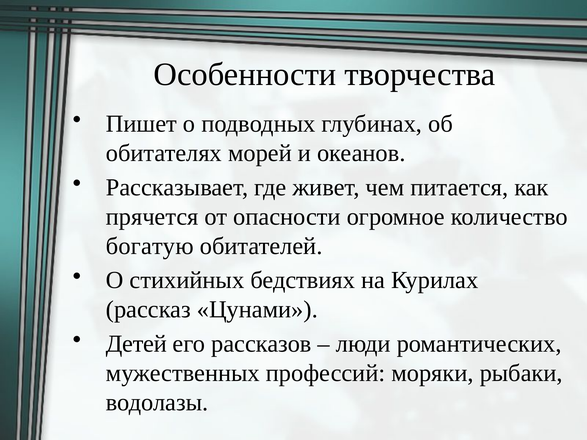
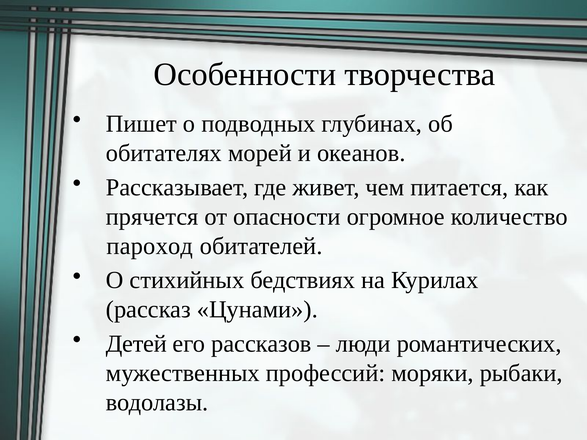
богатую: богатую -> пароход (150, 246)
